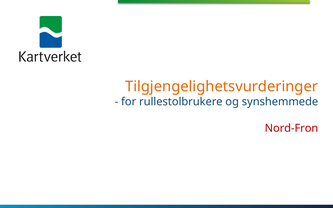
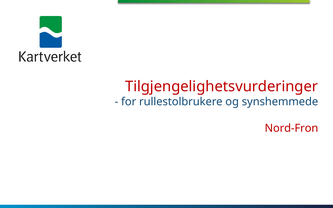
Tilgjengelighetsvurderinger colour: orange -> red (222, 86)
